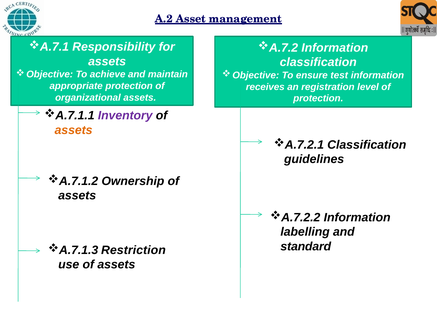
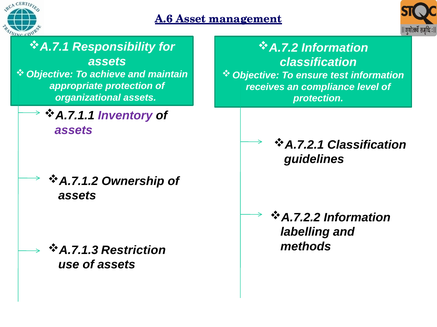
A.2: A.2 -> A.6 (164, 19)
registration: registration -> compliance (328, 87)
assets colour: orange -> purple (74, 130)
standard: standard -> methods (306, 247)
